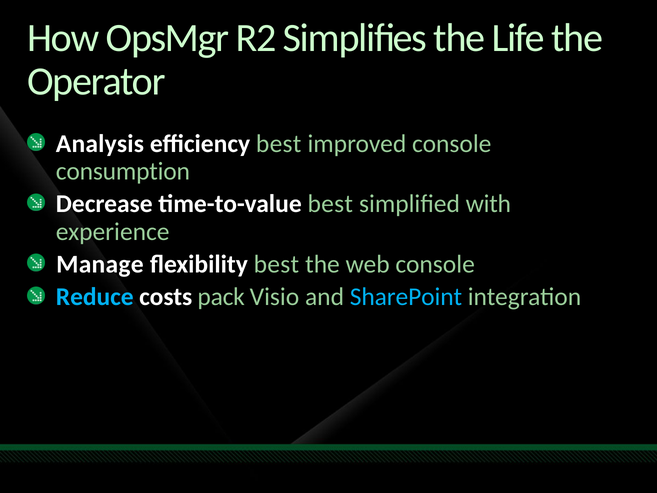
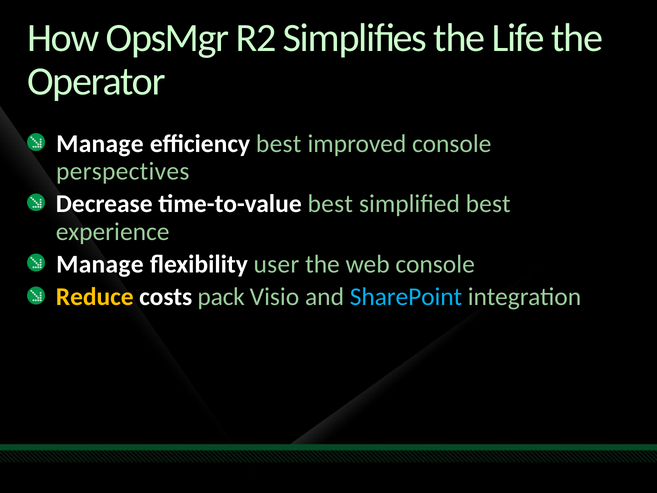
Analysis: Analysis -> Manage (100, 144)
consumption: consumption -> perspectives (123, 171)
simplified with: with -> best (488, 204)
flexibility best: best -> user (276, 264)
Reduce colour: light blue -> yellow (95, 297)
